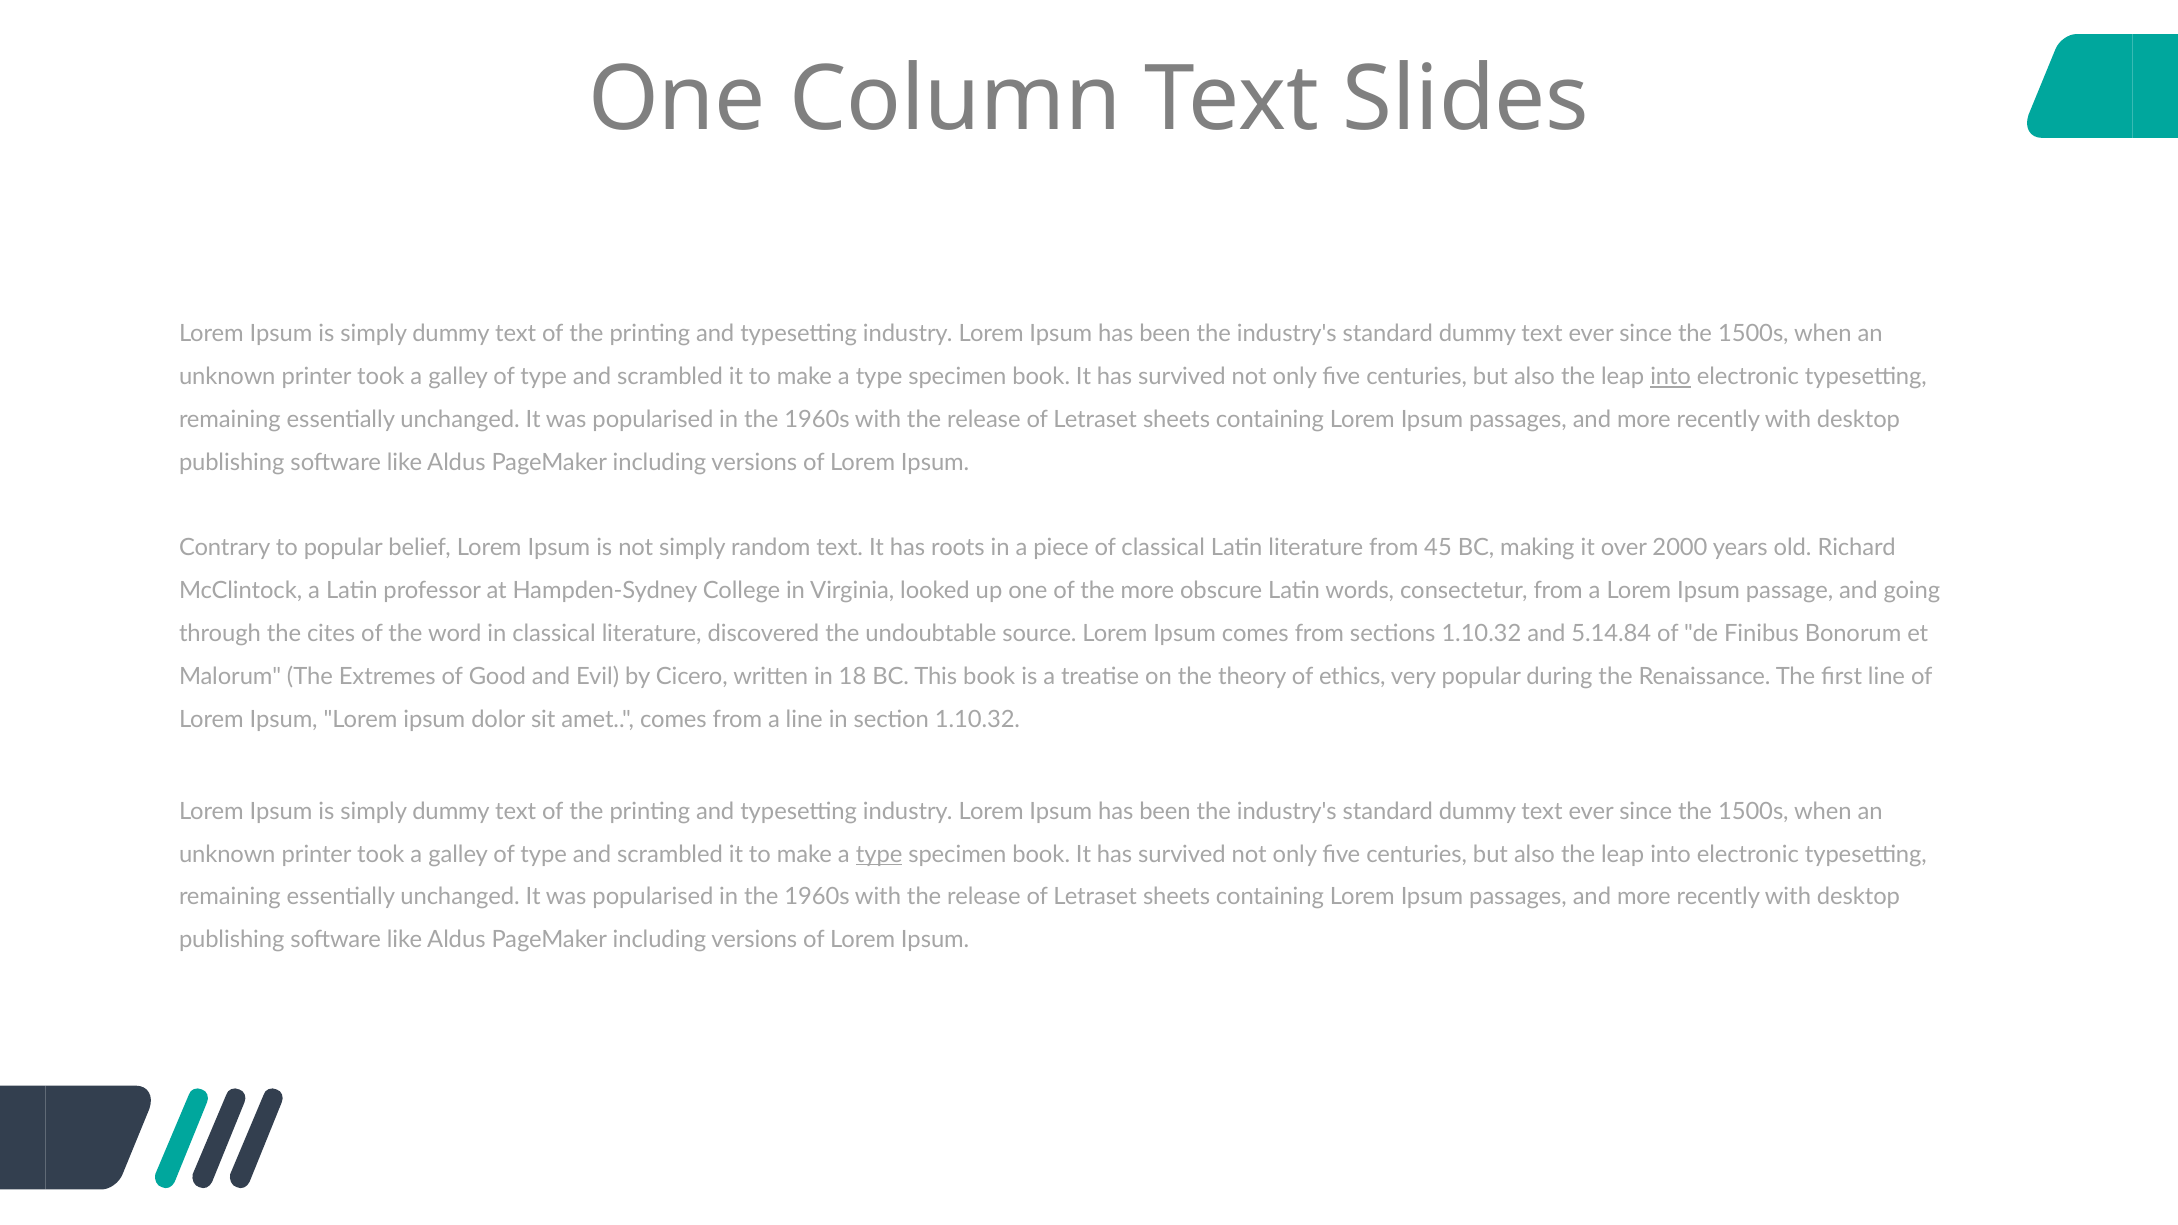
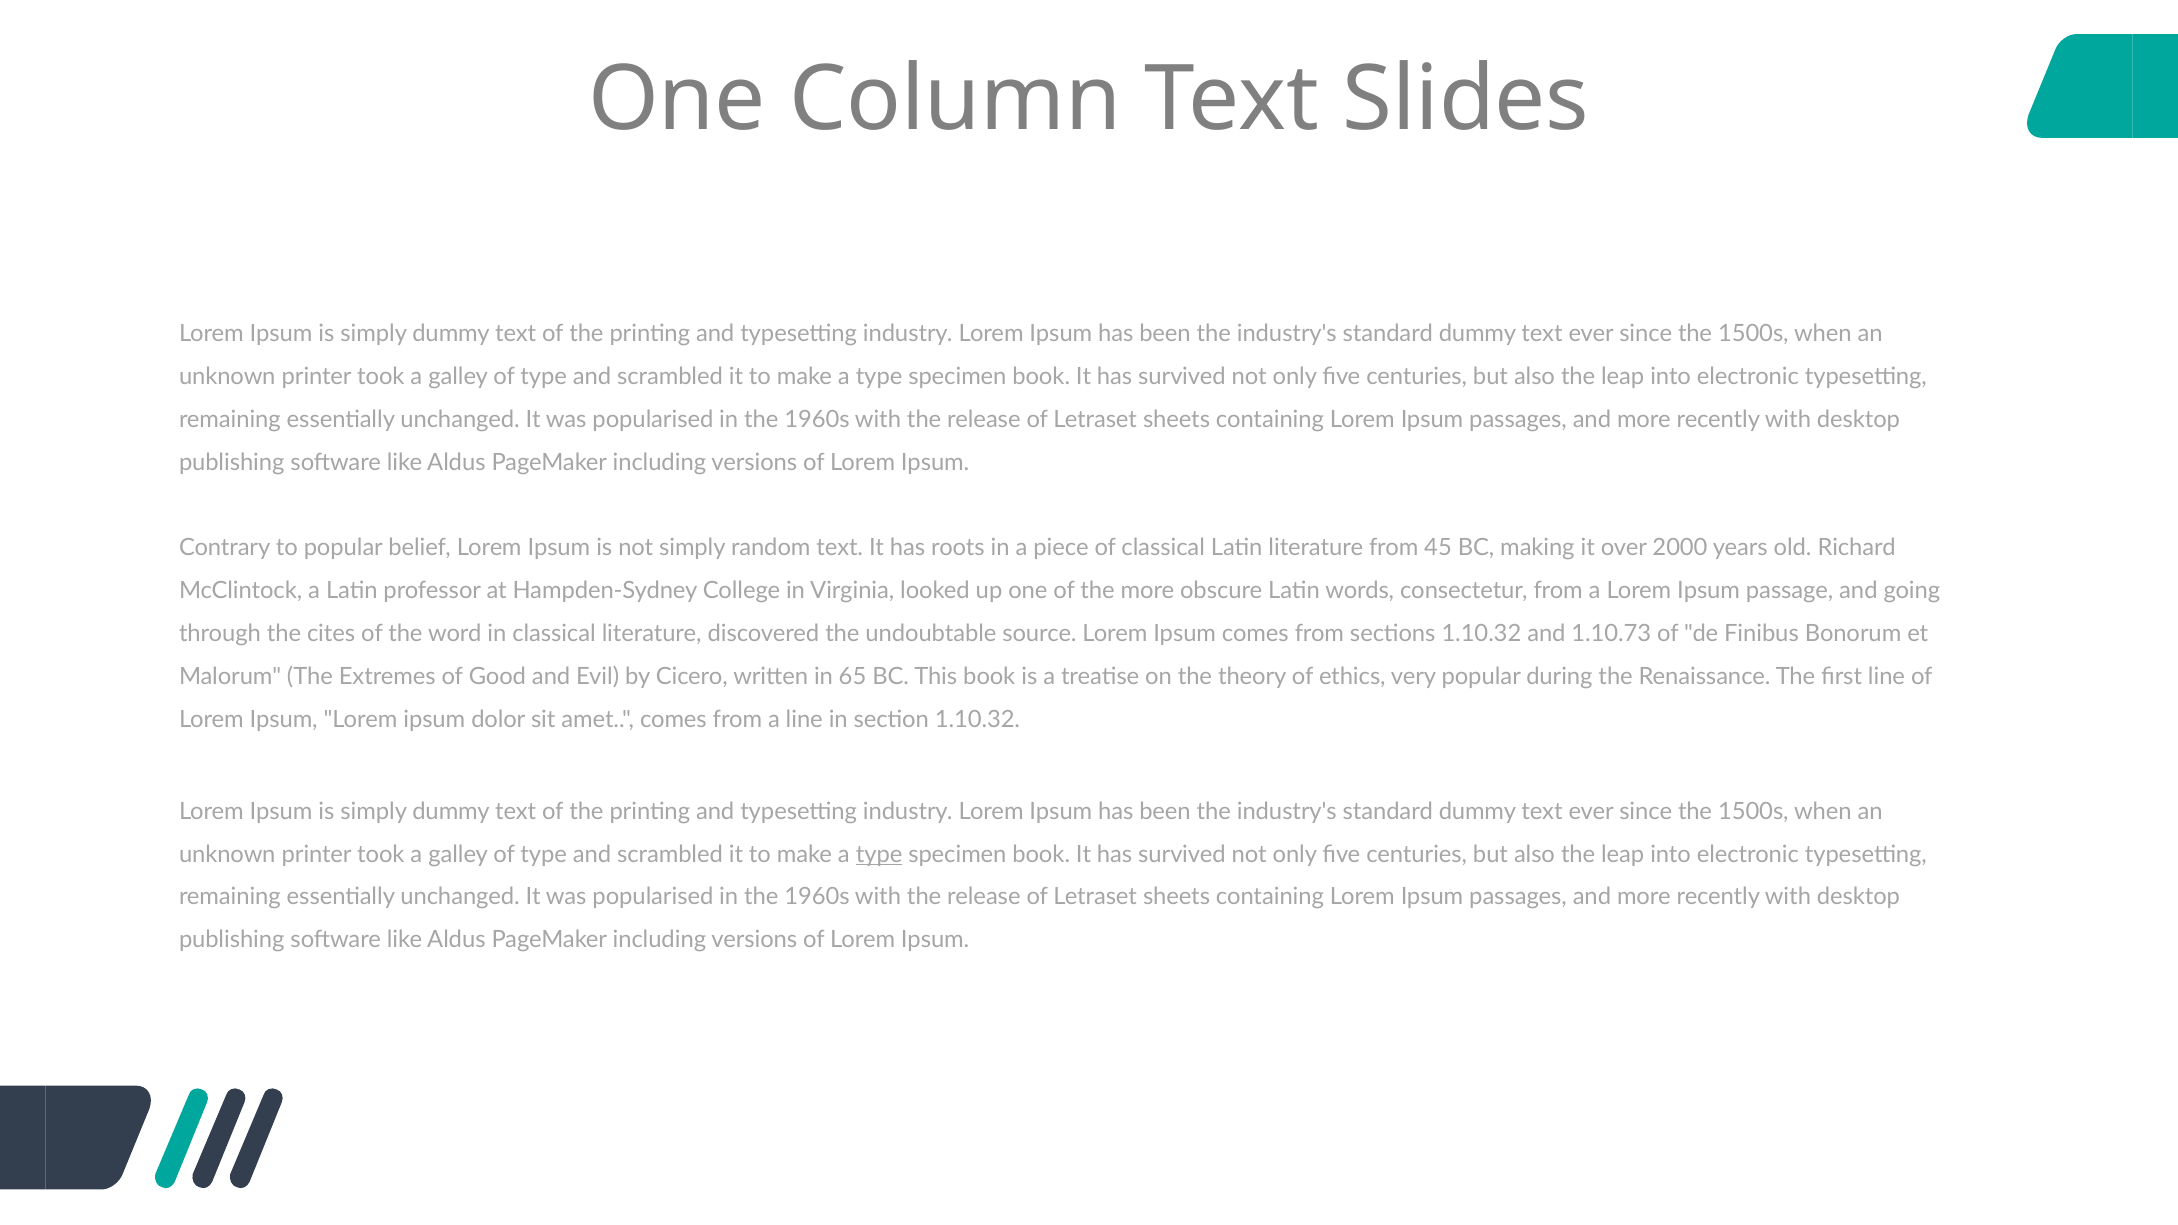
into underline: present -> none (1671, 377)
5.14.84: 5.14.84 -> 1.10.73 (1611, 634)
18: 18 -> 65 (853, 677)
